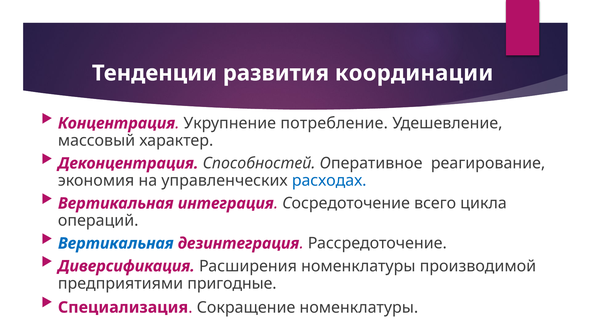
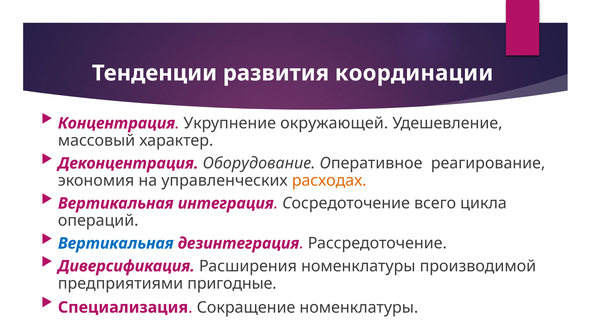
потребление: потребление -> окружающей (334, 123)
Способностей: Способностей -> Оборудование (259, 164)
расходах colour: blue -> orange (329, 181)
